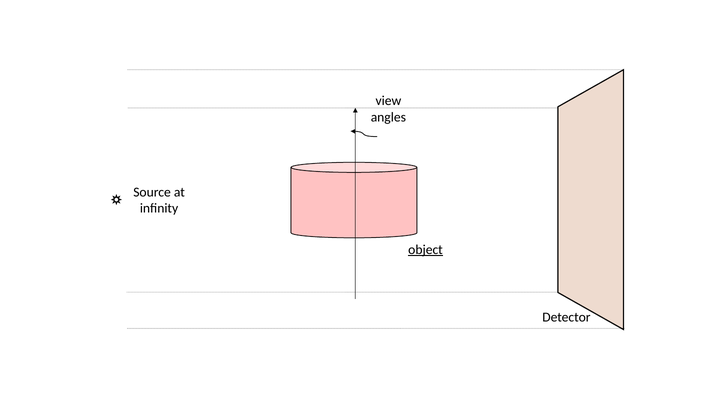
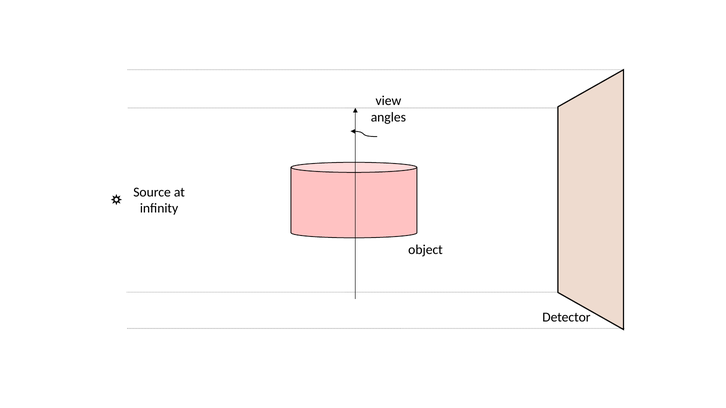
object underline: present -> none (426, 250)
